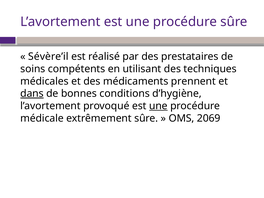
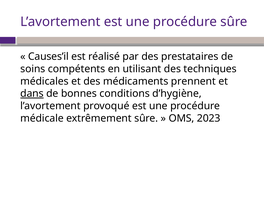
Sévère’il: Sévère’il -> Causes’il (48, 57)
une underline: present -> none (158, 106)
2069: 2069 -> 2023 (209, 118)
